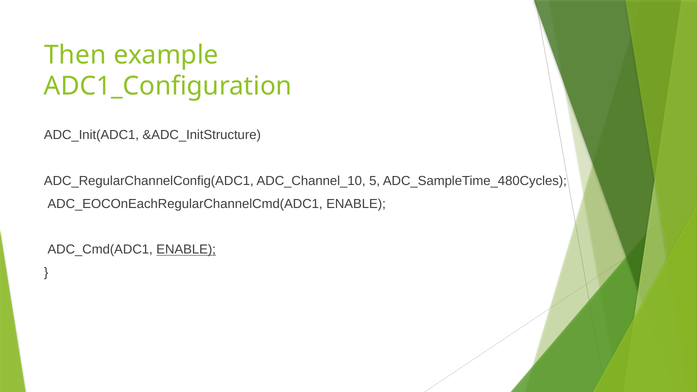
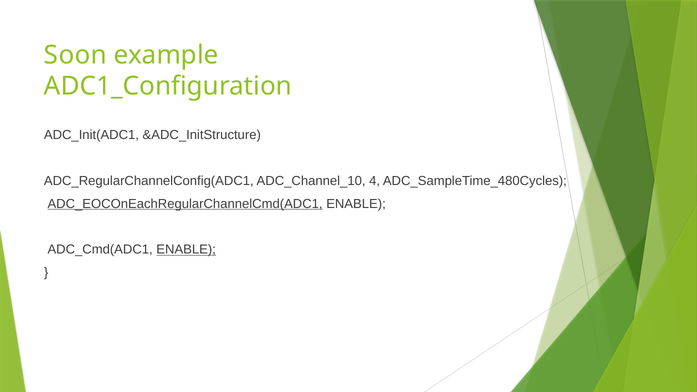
Then: Then -> Soon (75, 55)
5: 5 -> 4 (375, 181)
ADC_EOCOnEachRegularChannelCmd(ADC1 underline: none -> present (185, 204)
